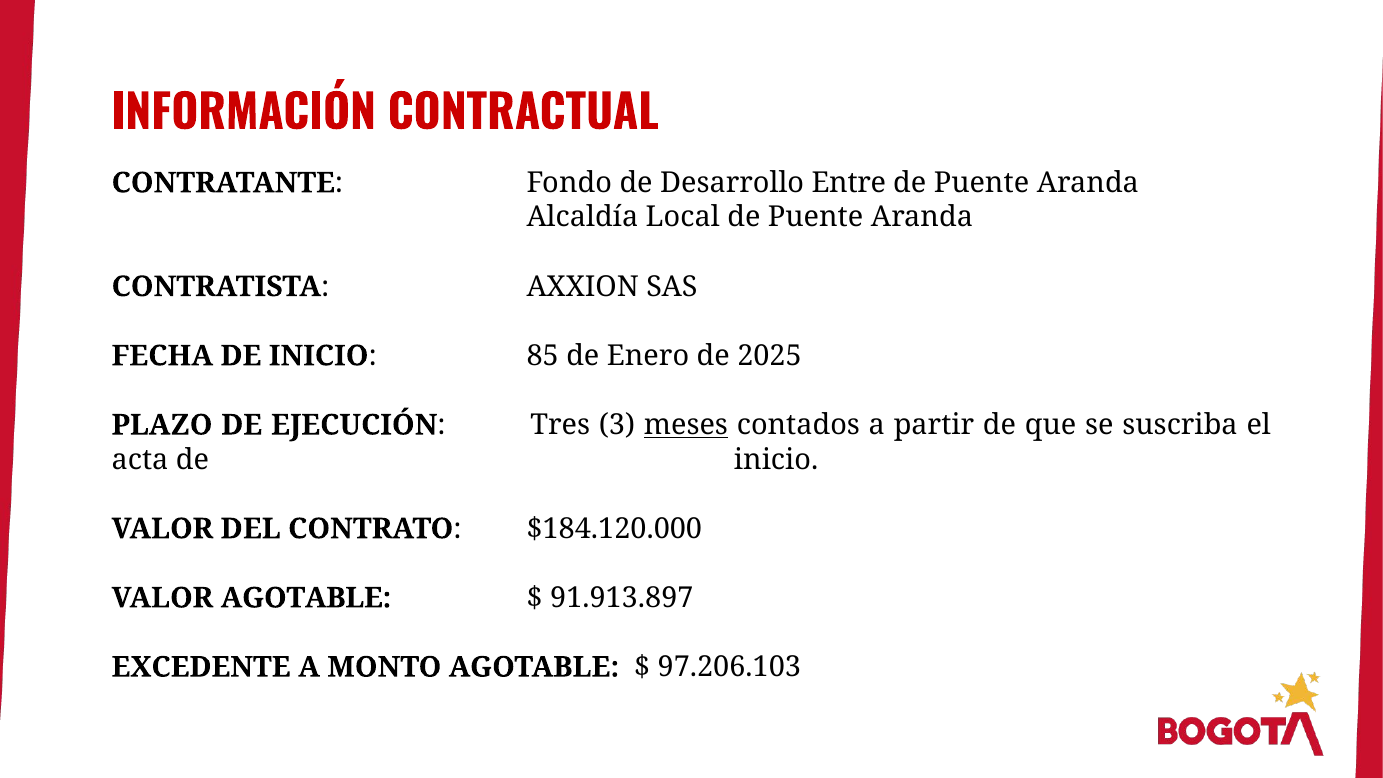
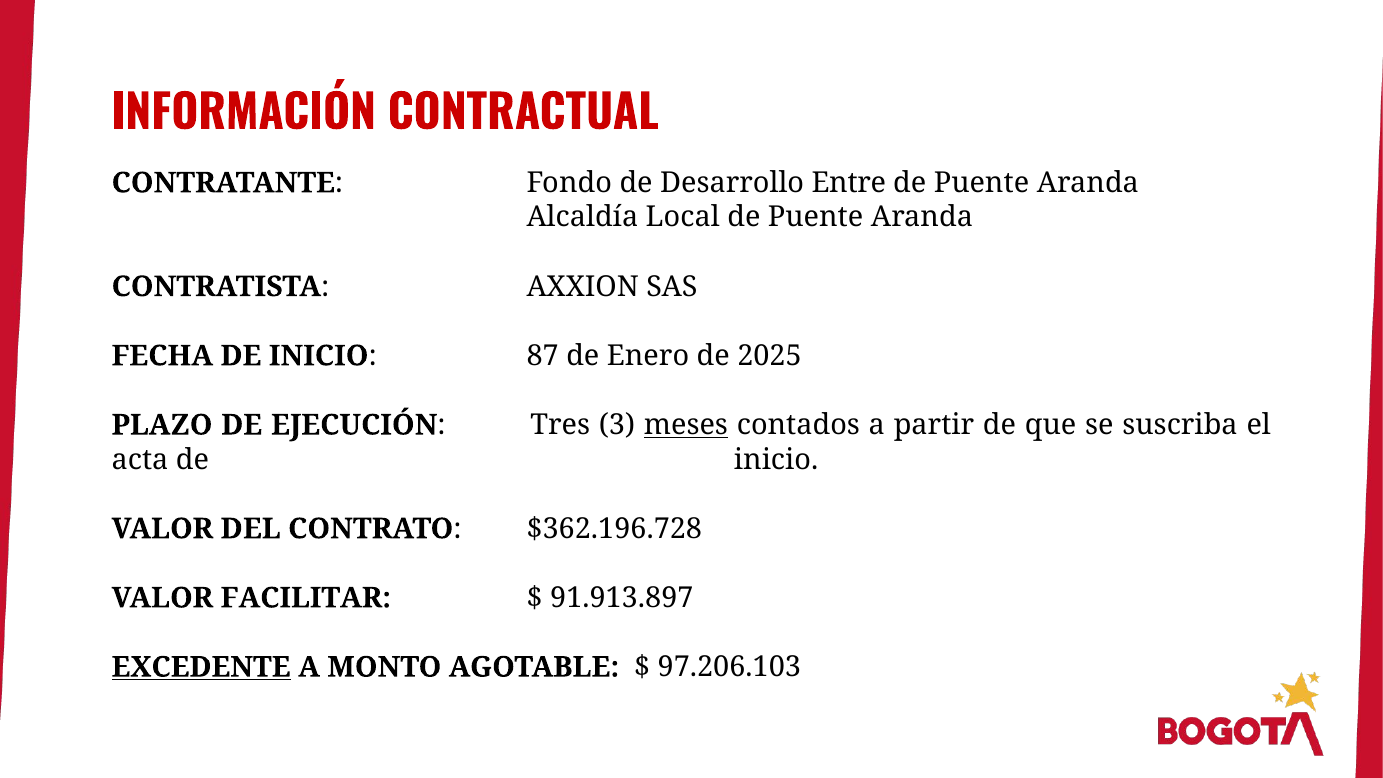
85: 85 -> 87 (543, 356)
$184.120.000: $184.120.000 -> $362.196.728 (614, 529)
VALOR AGOTABLE: AGOTABLE -> FACILITAR (306, 598)
EXCEDENTE underline: none -> present (201, 667)
